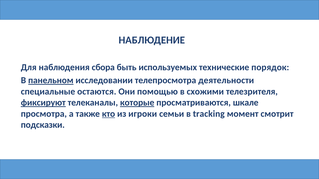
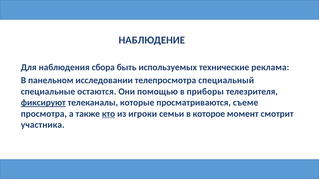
порядок: порядок -> реклама (270, 68)
панельном underline: present -> none (51, 81)
деятельности: деятельности -> специальный (226, 81)
схожими: схожими -> приборы (205, 92)
которые underline: present -> none (137, 103)
шкале: шкале -> съеме (246, 103)
tracking: tracking -> которое (209, 114)
подсказки: подсказки -> участника (43, 125)
